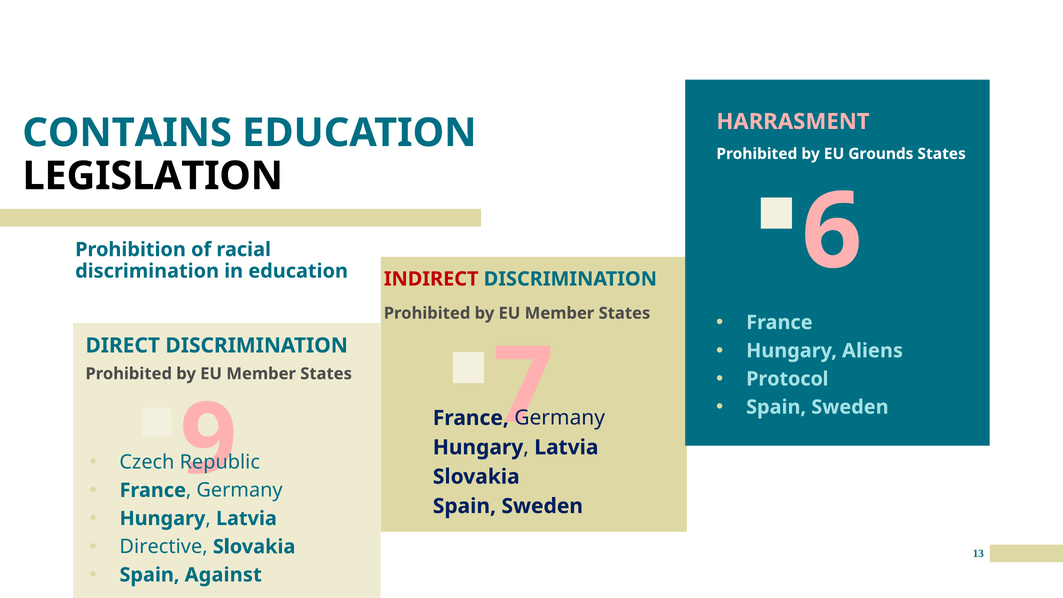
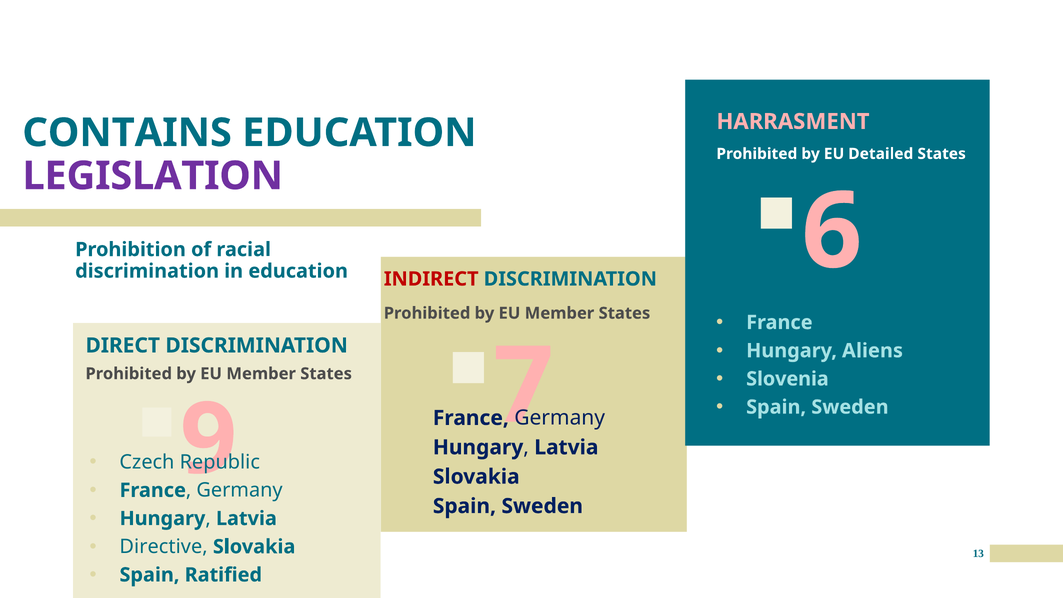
Grounds: Grounds -> Detailed (881, 154)
LEGISLATION colour: black -> purple (153, 176)
Protocol: Protocol -> Slovenia (787, 379)
Against: Against -> Ratified (223, 575)
